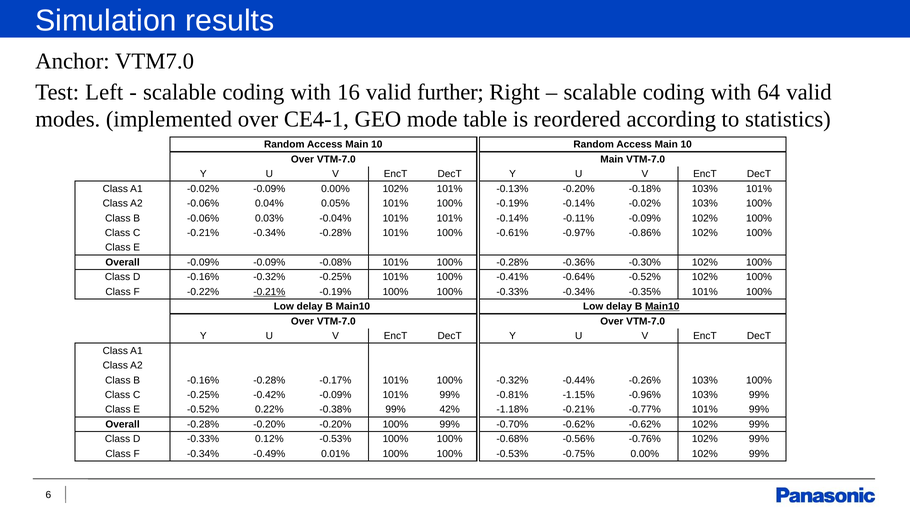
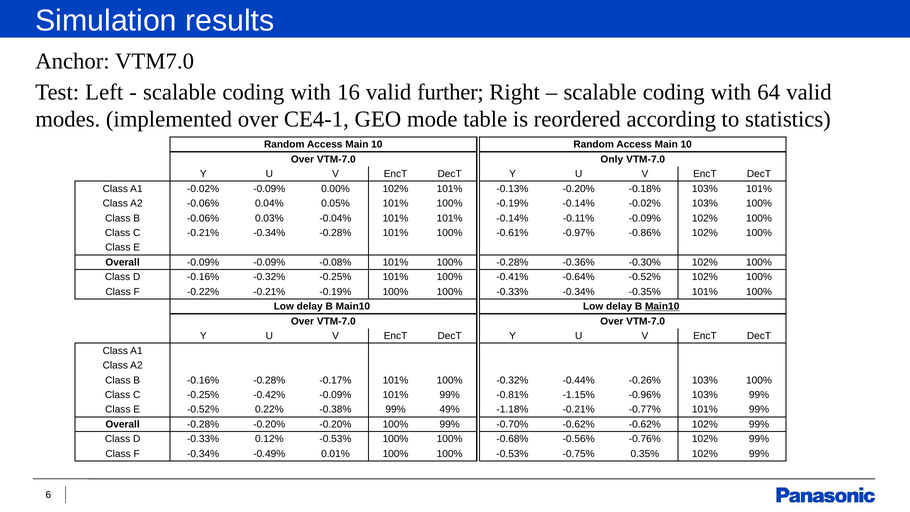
Main: Main -> Only (612, 159)
-0.21% underline: present -> none (269, 292)
42%: 42% -> 49% (450, 410)
-0.75% 0.00%: 0.00% -> 0.35% (645, 454)
